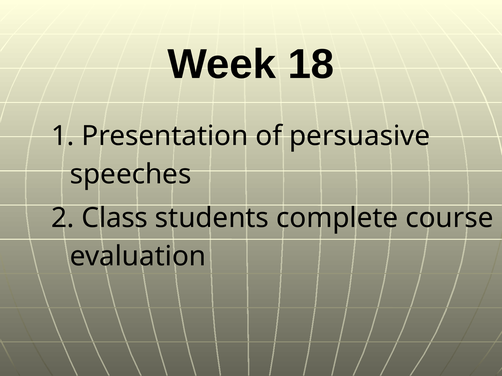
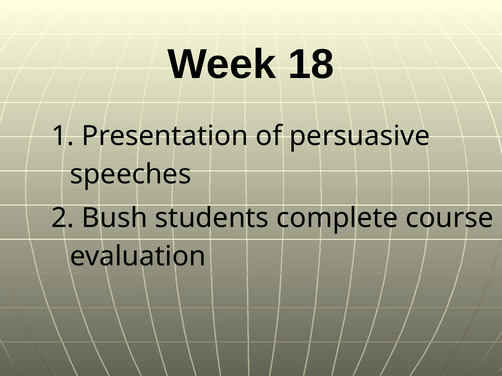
Class: Class -> Bush (115, 218)
